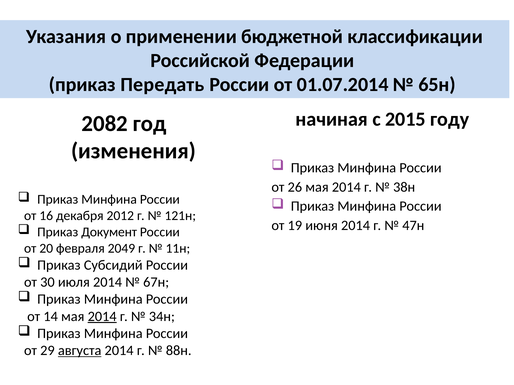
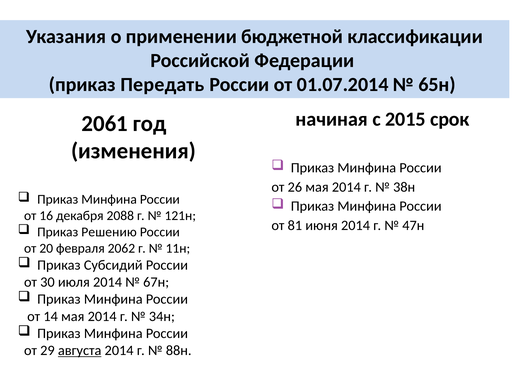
году: году -> срок (450, 120)
2082: 2082 -> 2061 (105, 124)
2012: 2012 -> 2088 (120, 216)
19: 19 -> 81 (295, 226)
Документ: Документ -> Решению (109, 232)
2049: 2049 -> 2062 (121, 249)
2014 underline: present -> none (102, 317)
